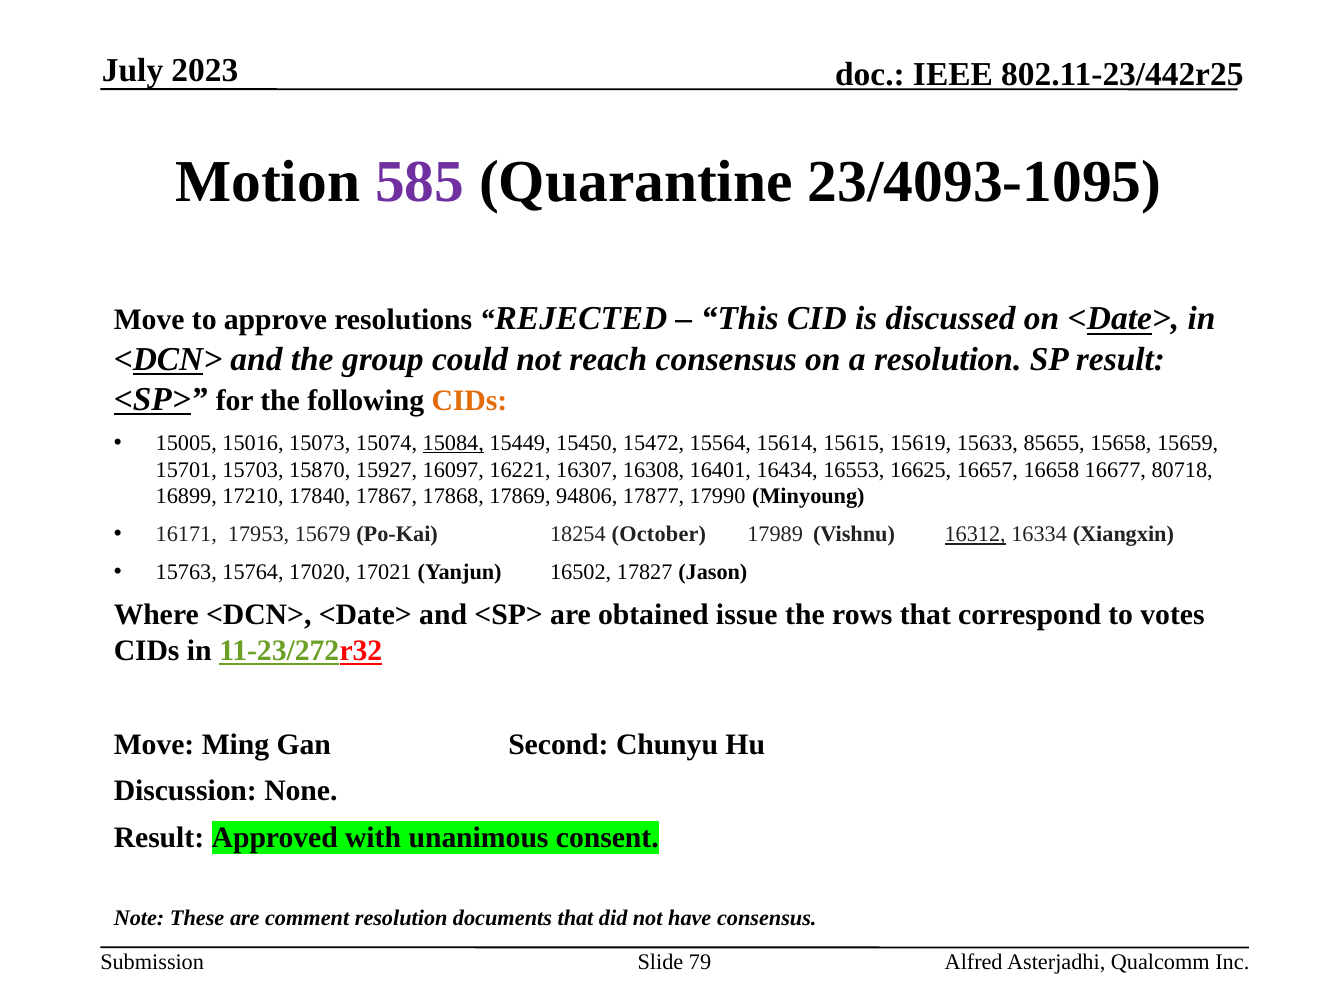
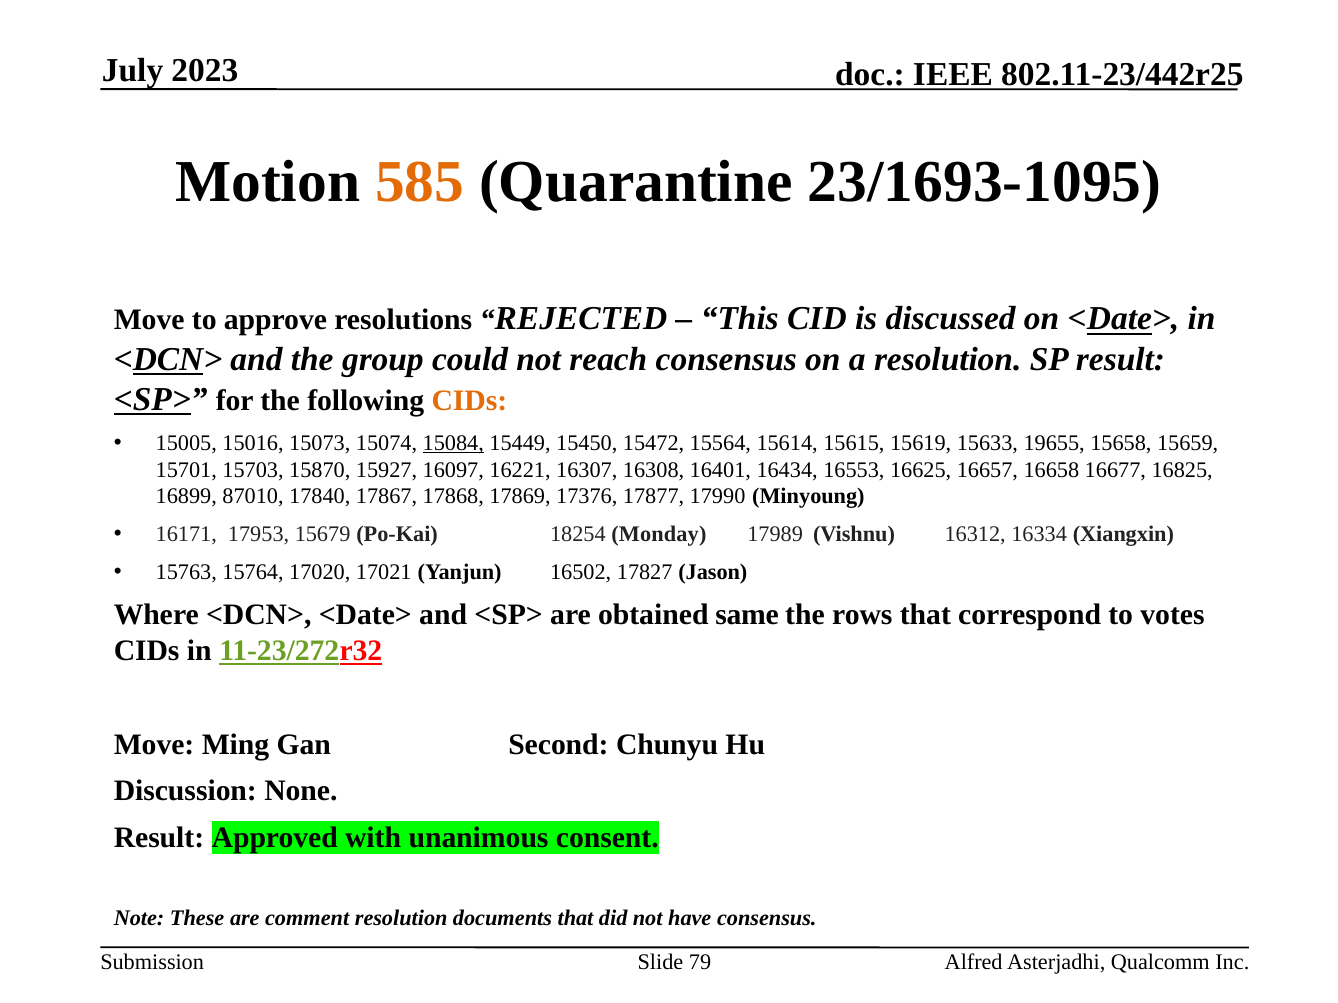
585 colour: purple -> orange (420, 182)
23/4093-1095: 23/4093-1095 -> 23/1693-1095 (985, 182)
85655: 85655 -> 19655 (1054, 443)
80718: 80718 -> 16825 (1182, 470)
17210: 17210 -> 87010 (253, 497)
94806: 94806 -> 17376 (587, 497)
October: October -> Monday (659, 535)
16312 underline: present -> none (975, 535)
issue: issue -> same (747, 615)
